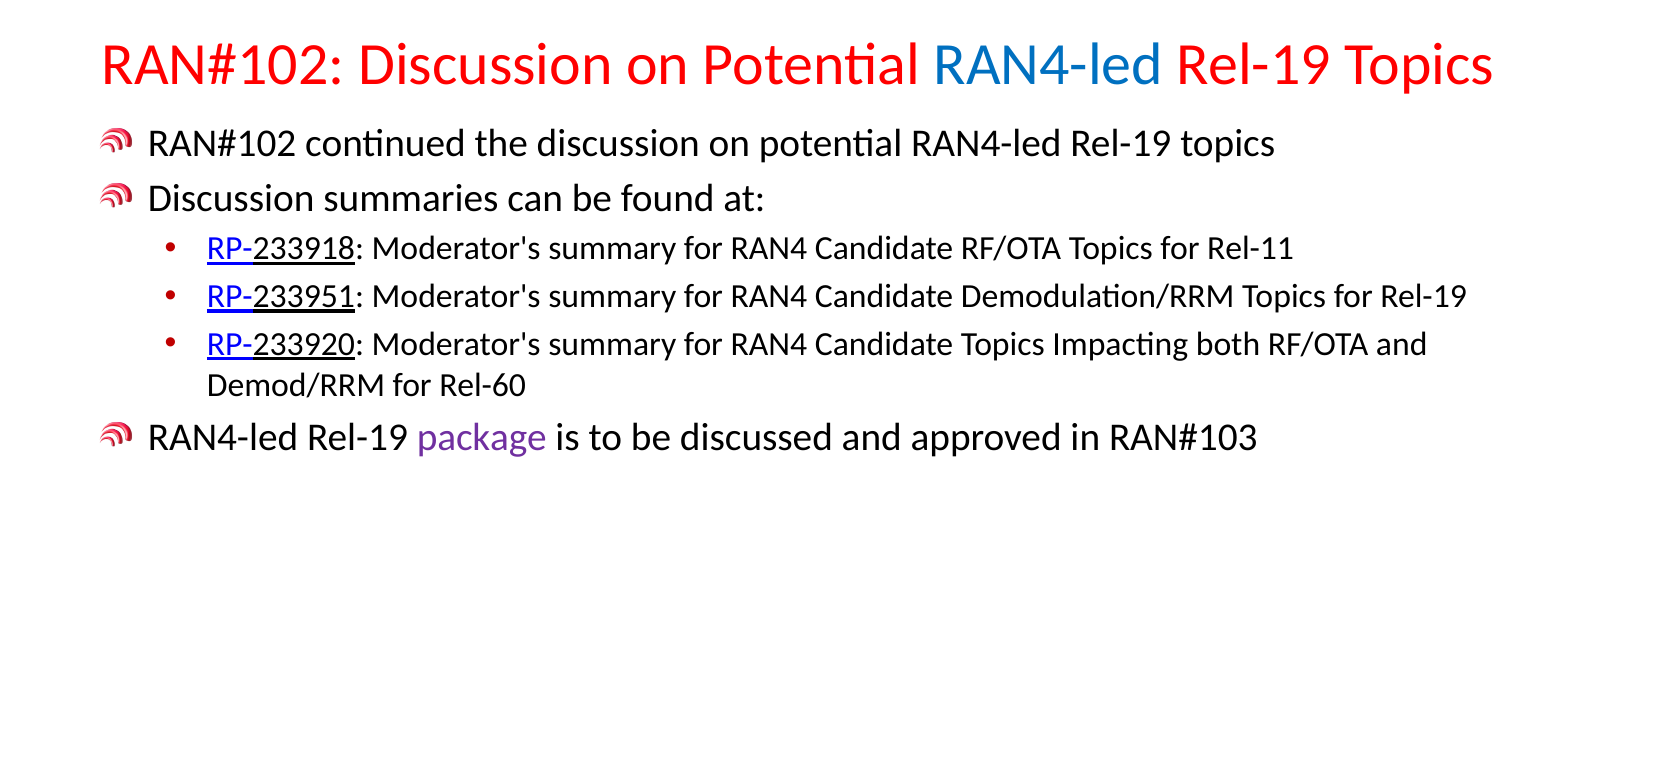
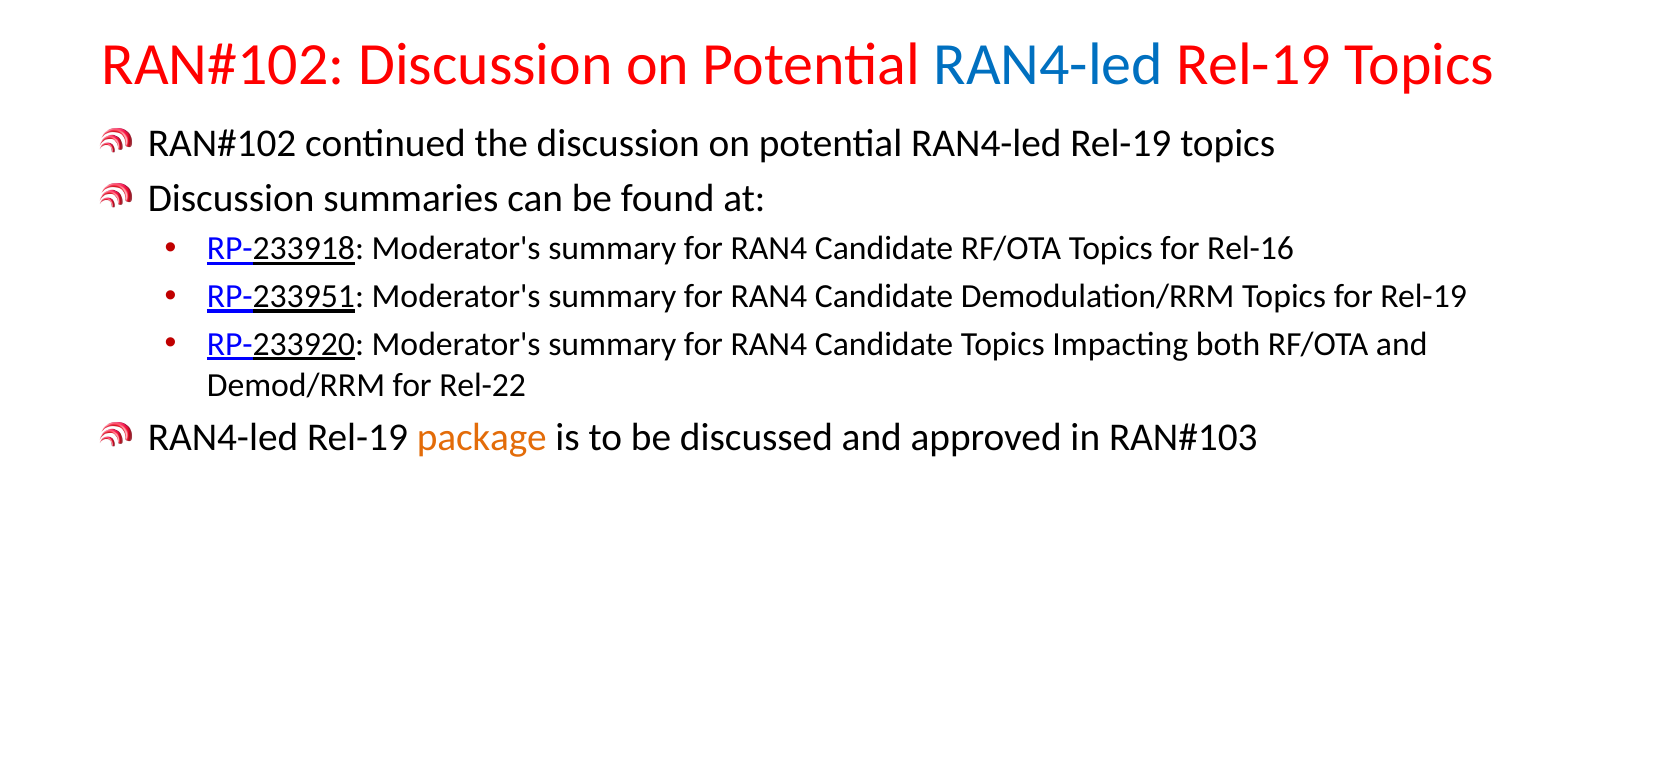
Rel-11: Rel-11 -> Rel-16 (1251, 249)
Rel-60: Rel-60 -> Rel-22 (483, 386)
package colour: purple -> orange (482, 438)
